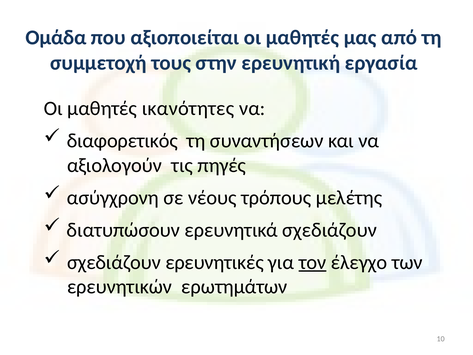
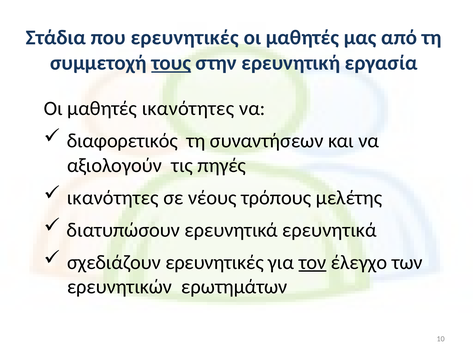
Ομάδα: Ομάδα -> Στάδια (56, 38)
που αξιοποιείται: αξιοποιείται -> ερευνητικές (185, 38)
τους underline: none -> present (171, 63)
ασύγχρονη: ασύγχρονη -> ικανότητες (113, 198)
ερευνητικά σχεδιάζουν: σχεδιάζουν -> ερευνητικά (330, 230)
